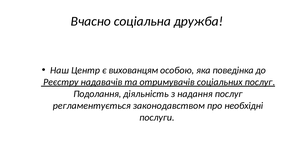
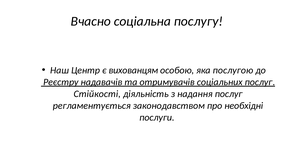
дружба: дружба -> послугу (198, 21)
поведінка: поведінка -> послугою (233, 70)
Подолання: Подолання -> Стійкості (97, 94)
